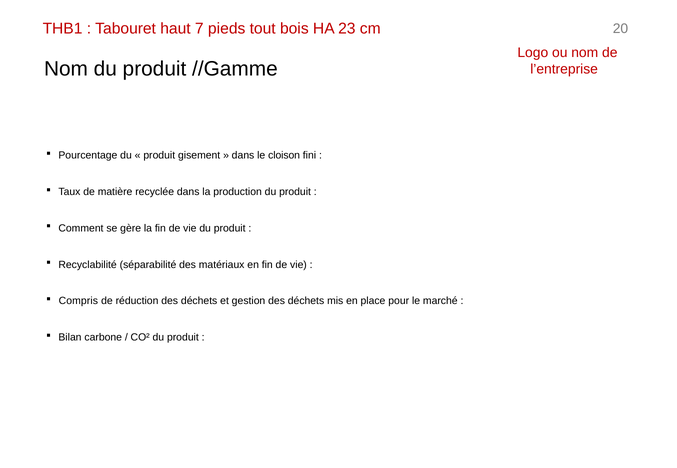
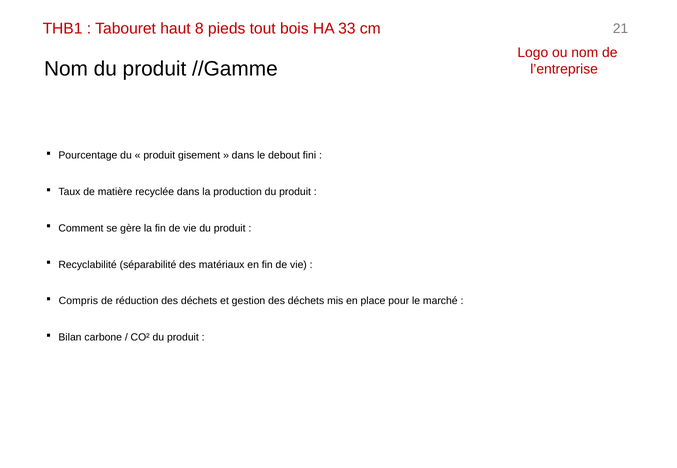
7: 7 -> 8 (199, 29)
23: 23 -> 33 (347, 29)
20: 20 -> 21 (620, 29)
cloison: cloison -> debout (284, 156)
